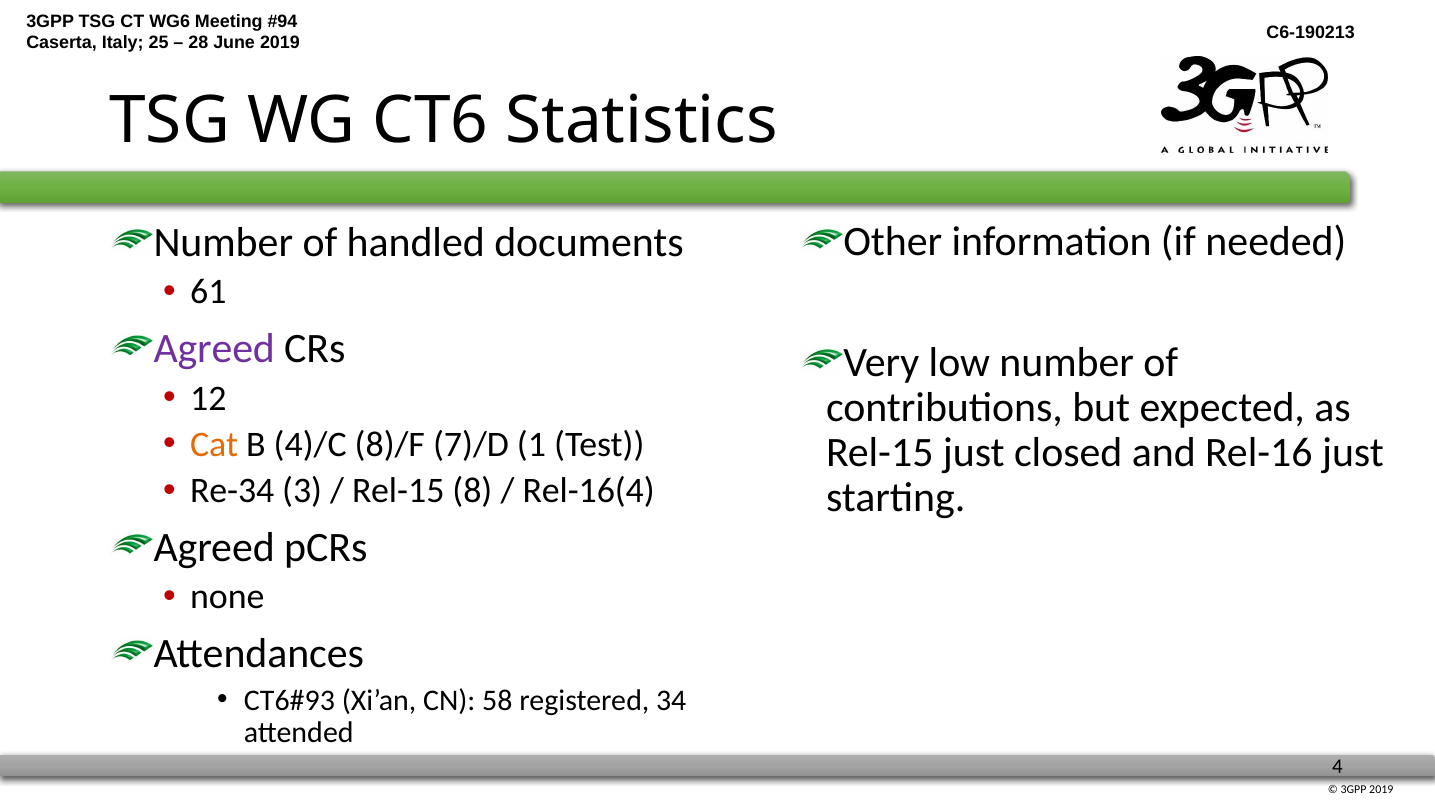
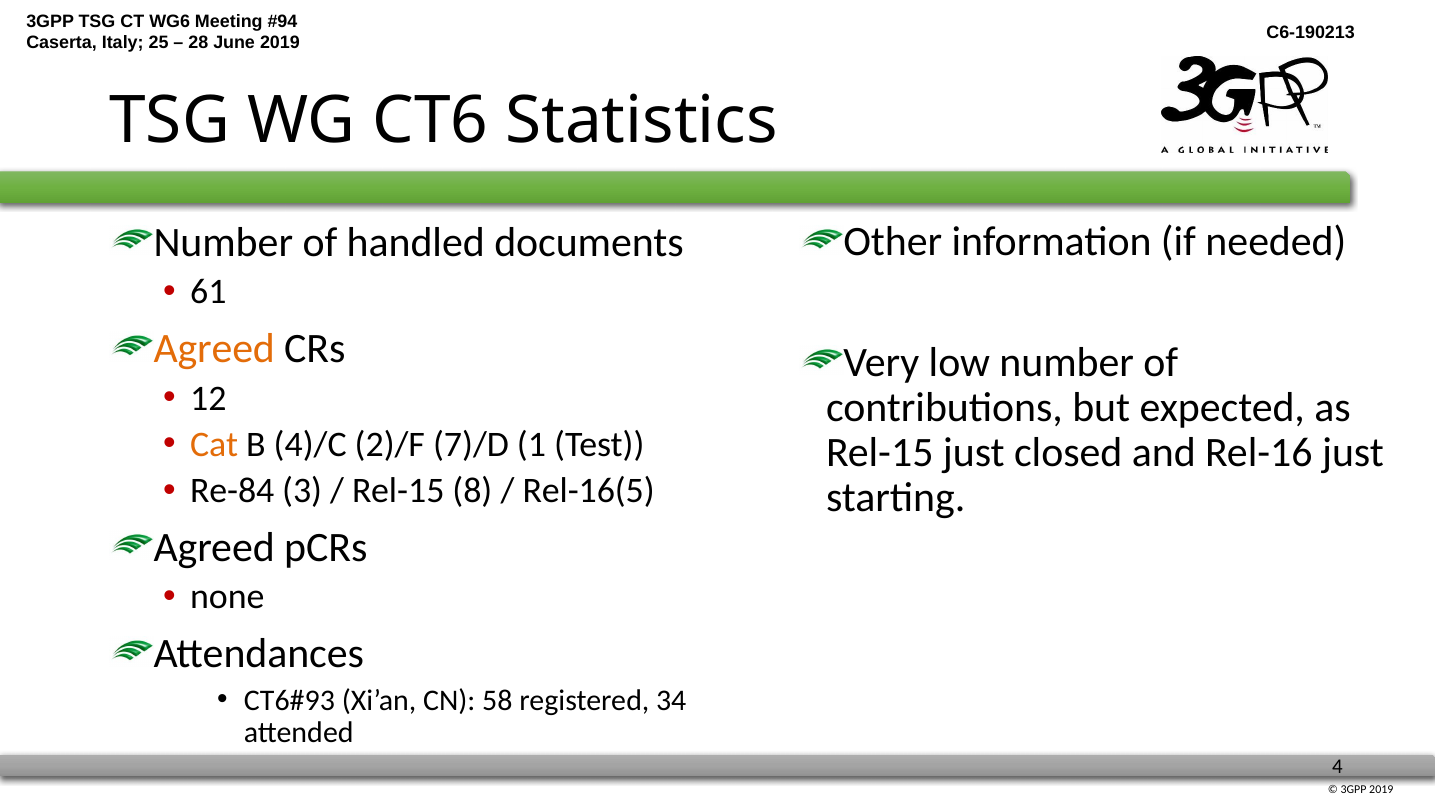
Agreed colour: purple -> orange (214, 349)
8)/F: 8)/F -> 2)/F (390, 445)
Re-34: Re-34 -> Re-84 (232, 491)
Rel-16(4: Rel-16(4 -> Rel-16(5 (589, 491)
